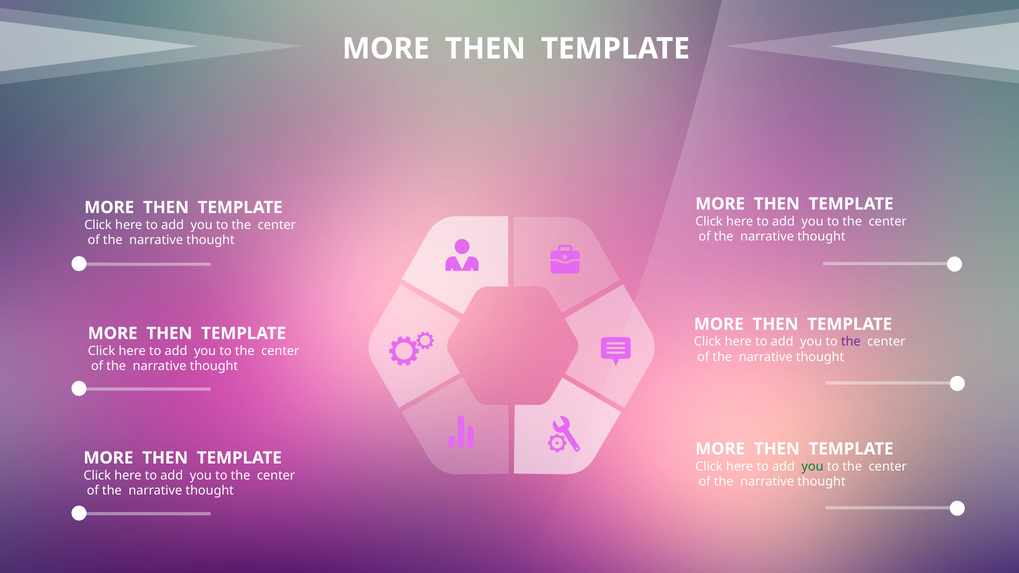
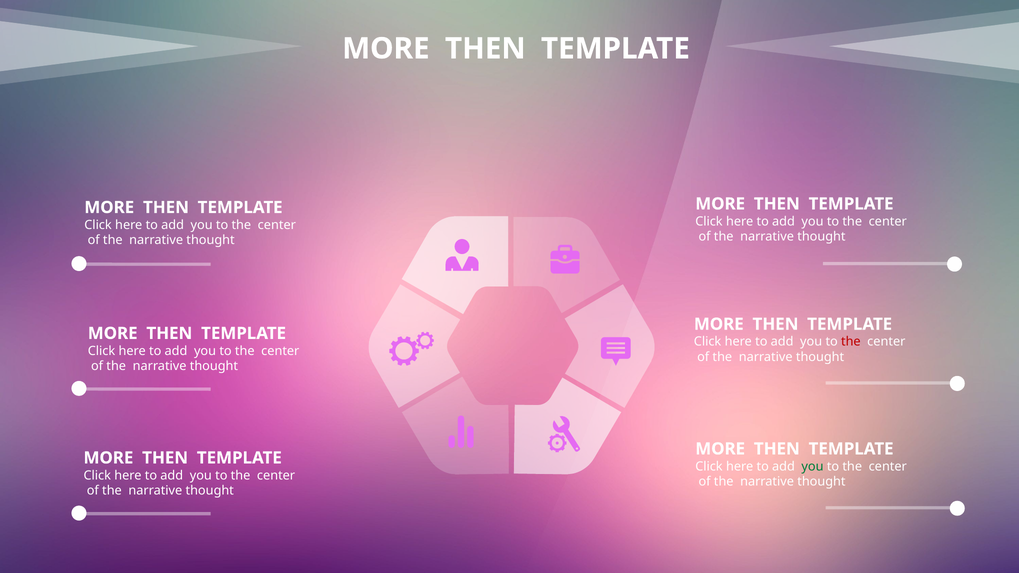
the colour: purple -> red (851, 342)
